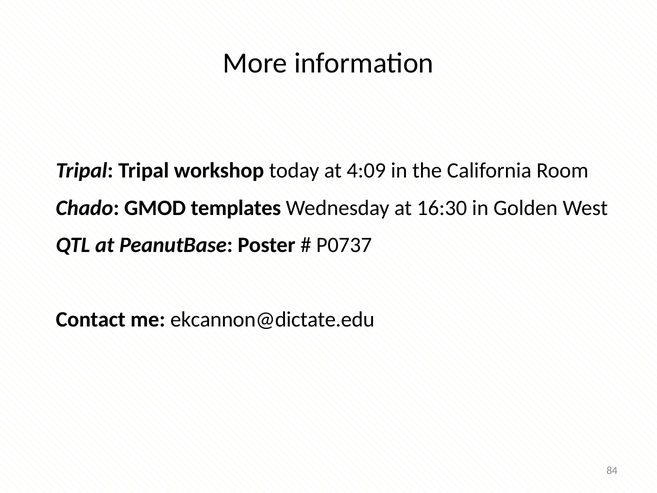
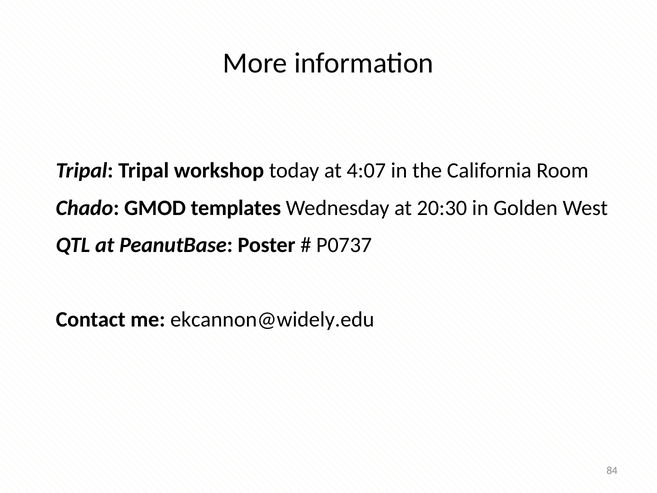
4:09: 4:09 -> 4:07 (366, 170)
16:30: 16:30 -> 20:30 (442, 208)
ekcannon@dictate.edu: ekcannon@dictate.edu -> ekcannon@widely.edu (272, 319)
